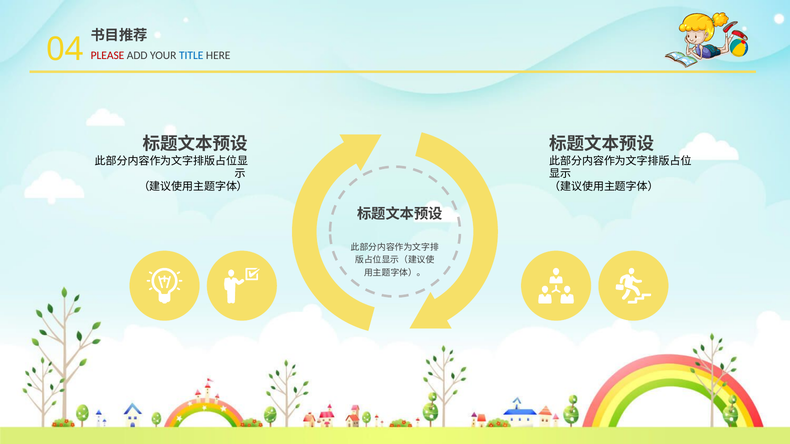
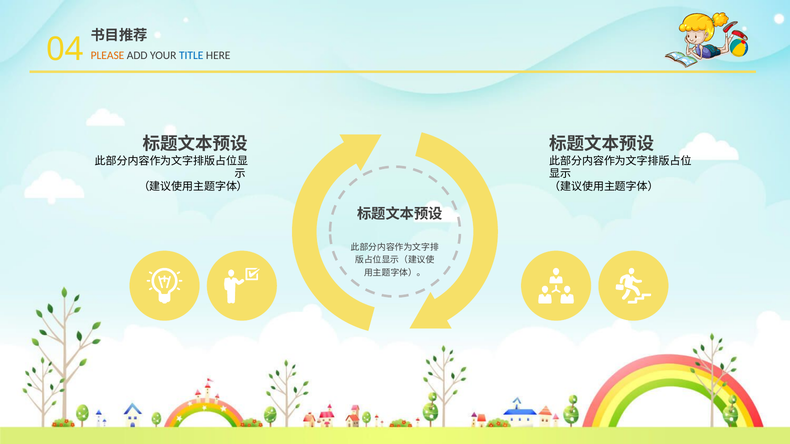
PLEASE colour: red -> orange (108, 56)
